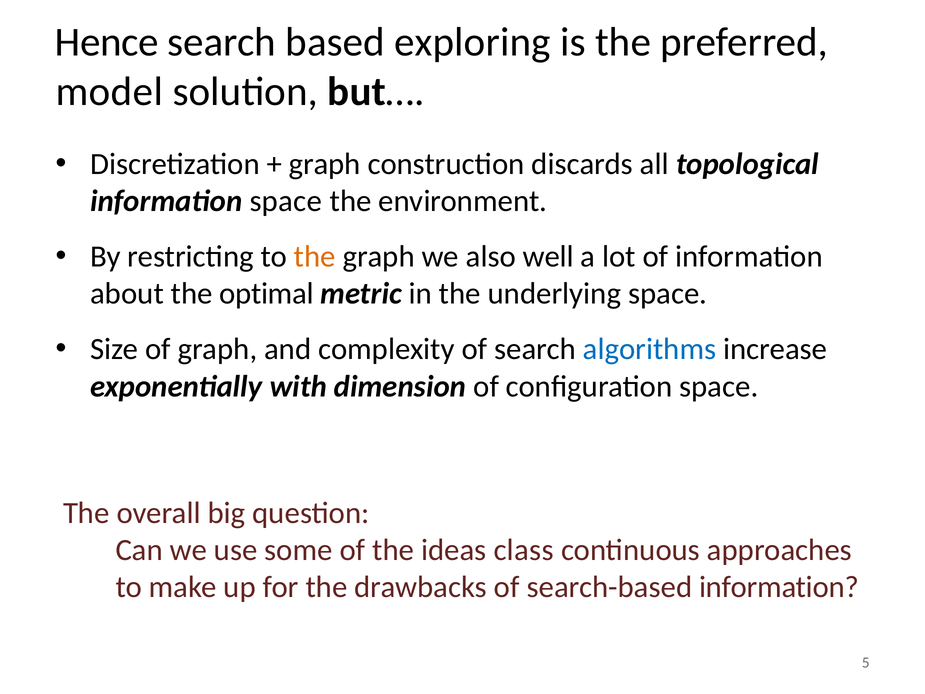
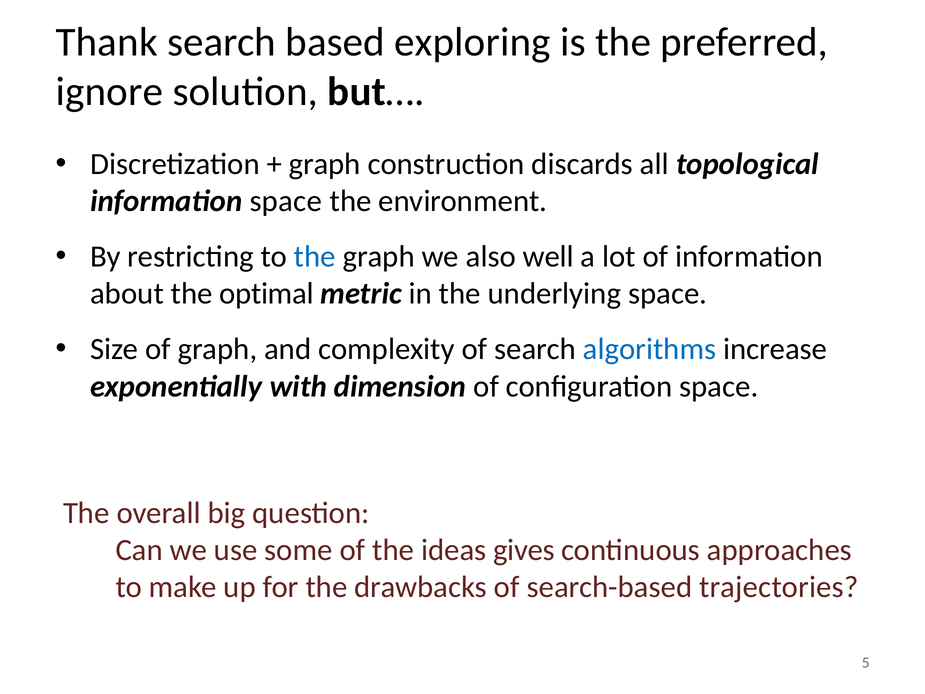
Hence: Hence -> Thank (107, 42)
model: model -> ignore (109, 92)
the colour: orange -> blue (315, 257)
class: class -> gives (524, 550)
search-based information: information -> trajectories (779, 587)
